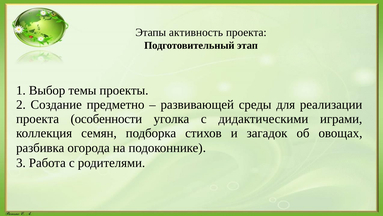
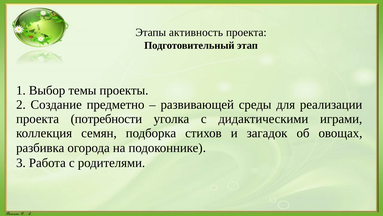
особенности: особенности -> потребности (106, 119)
